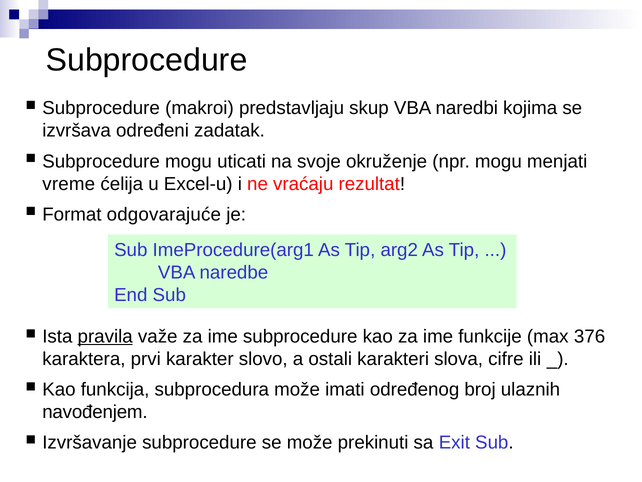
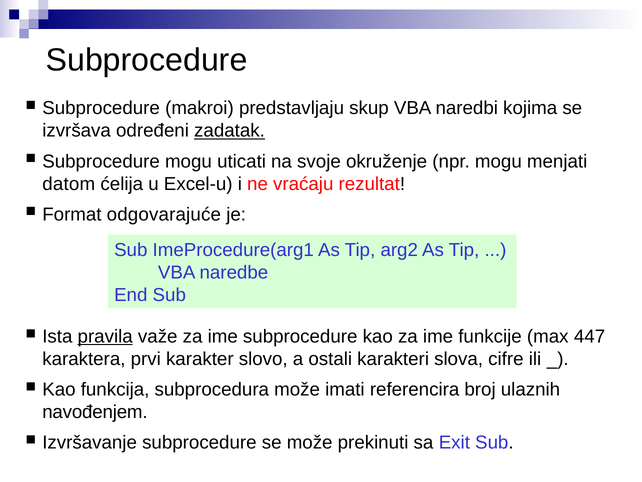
zadatak underline: none -> present (229, 131)
vreme: vreme -> datom (69, 184)
376: 376 -> 447 (590, 336)
određenog: određenog -> referencira (415, 389)
